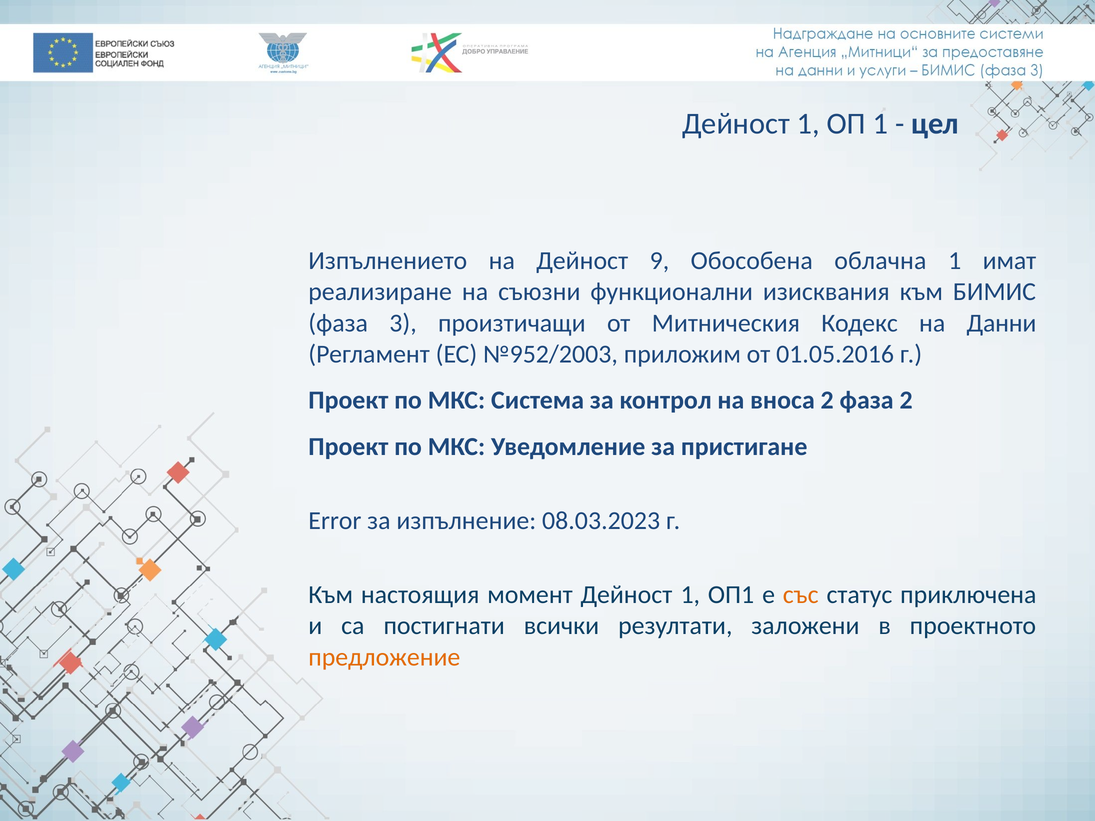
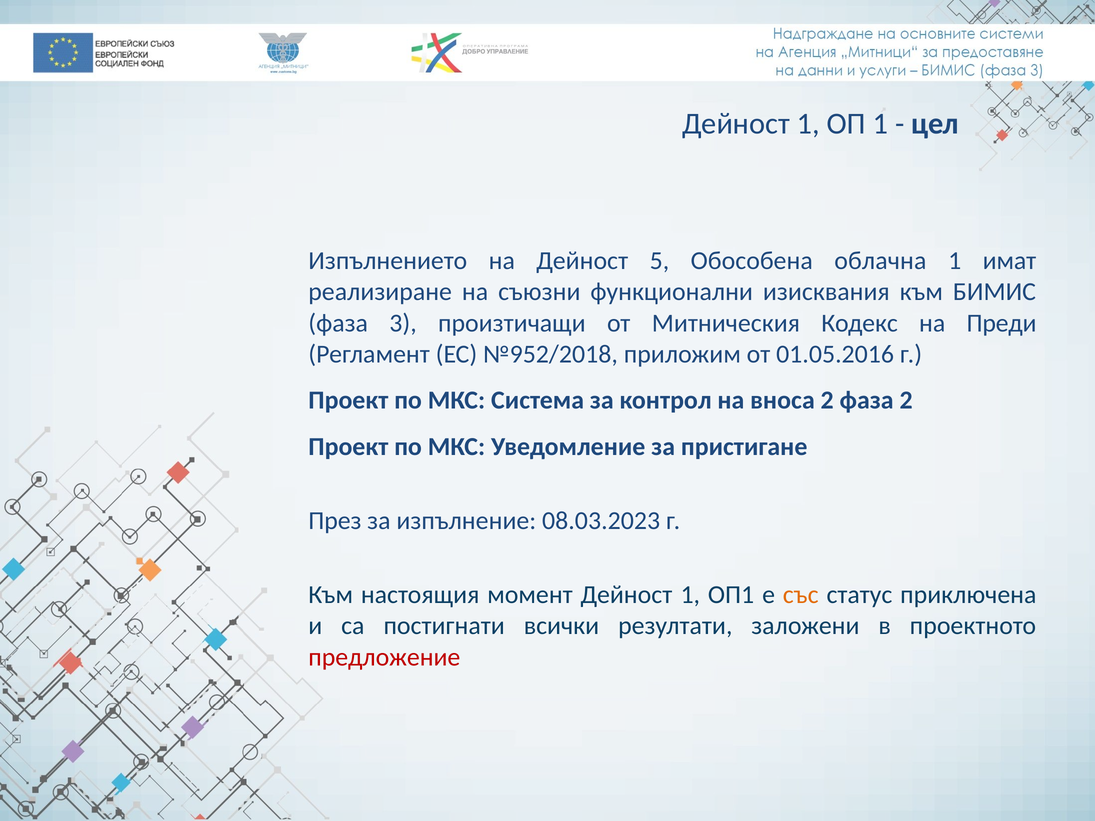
9: 9 -> 5 (659, 261)
Данни: Данни -> Преди (1002, 323)
№952/2003: №952/2003 -> №952/2018 (551, 354)
Error: Error -> През (335, 521)
предложение colour: orange -> red (384, 657)
